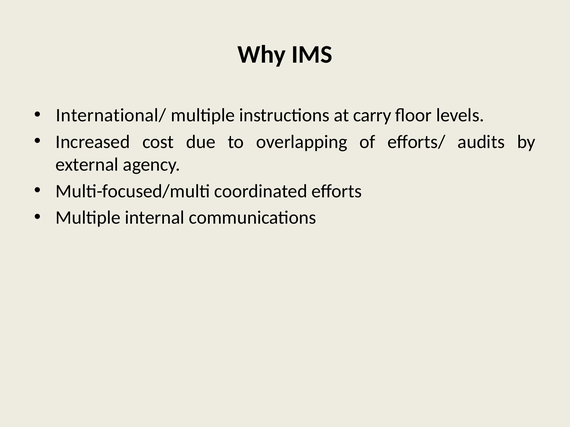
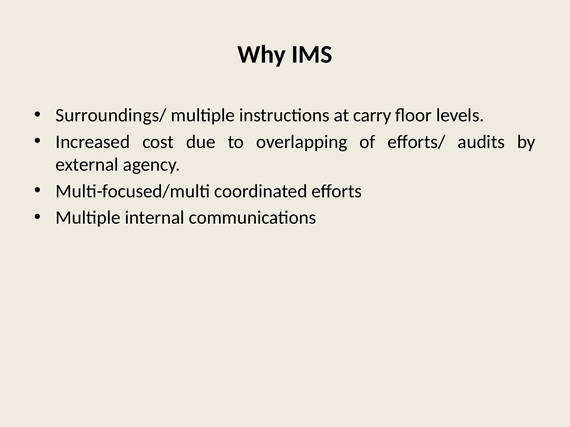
International/: International/ -> Surroundings/ (111, 115)
